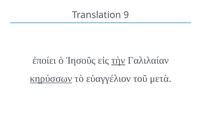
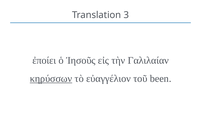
9: 9 -> 3 (126, 15)
τὴν underline: present -> none (118, 61)
μετὰ: μετὰ -> been (161, 79)
